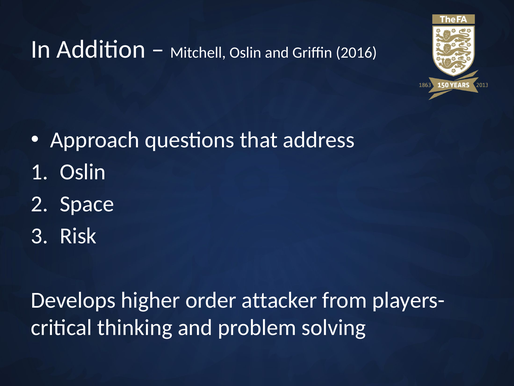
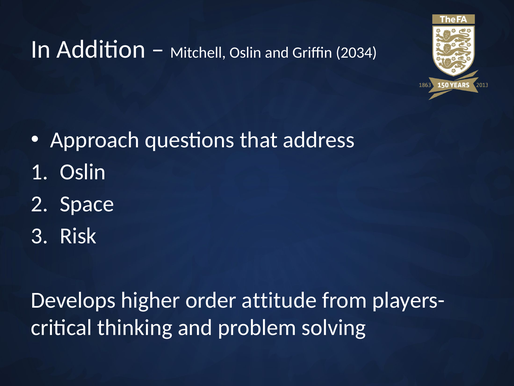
2016: 2016 -> 2034 (356, 53)
attacker: attacker -> attitude (279, 300)
